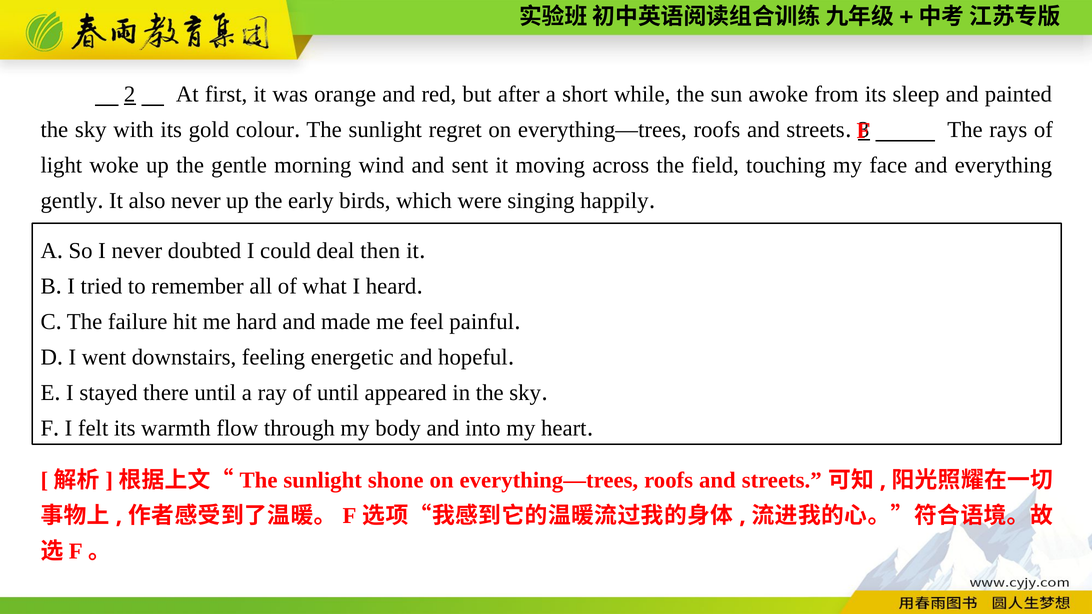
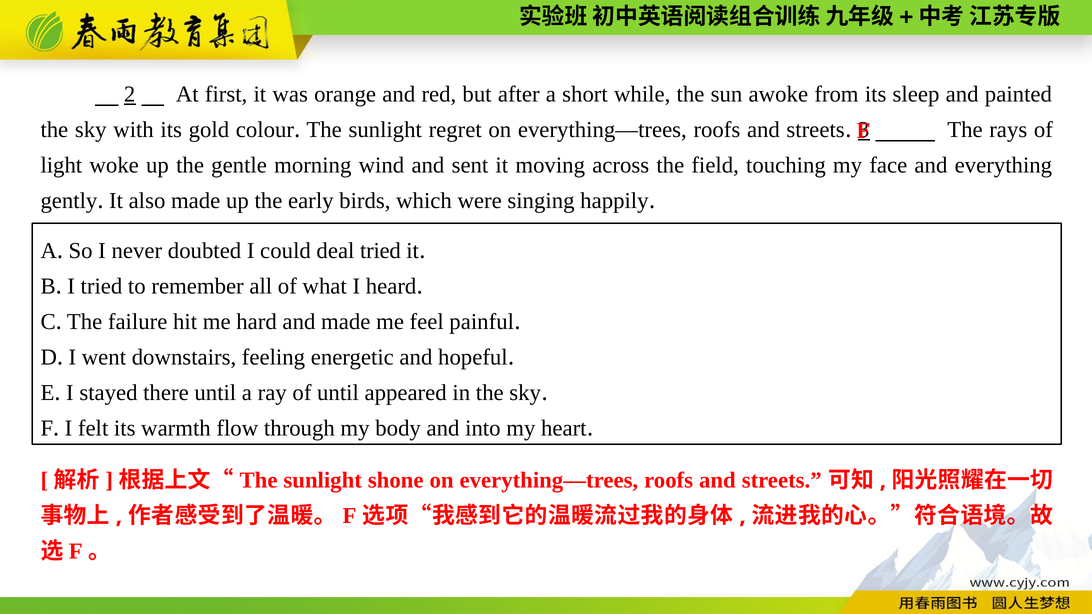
also never: never -> made (196, 201)
deal then: then -> tried (380, 251)
